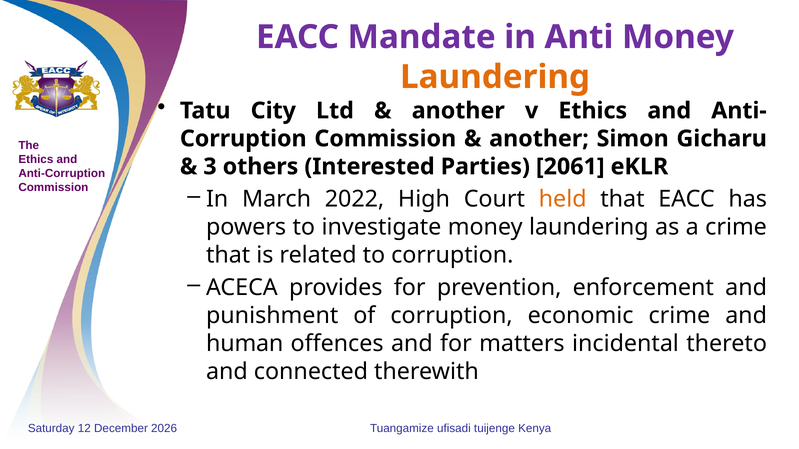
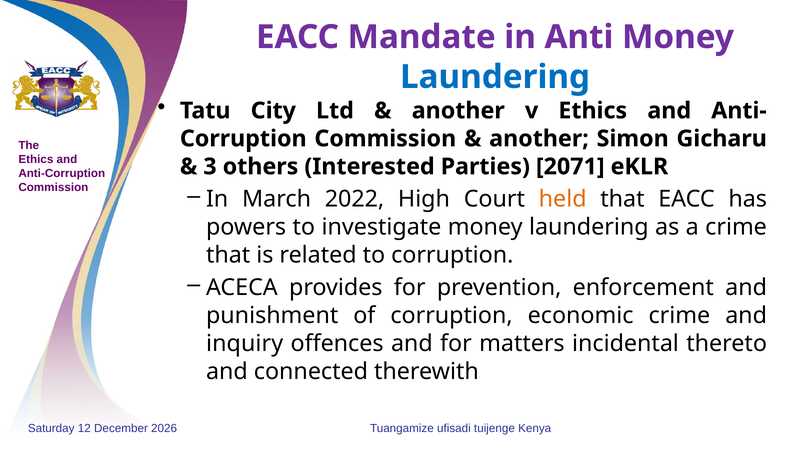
Laundering colour: orange -> blue (495, 77)
2061: 2061 -> 2071 (570, 167)
human: human -> inquiry (245, 344)
